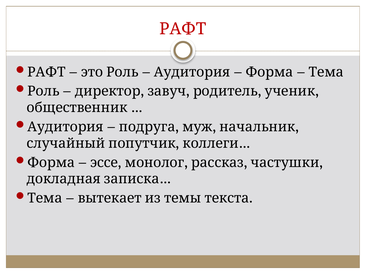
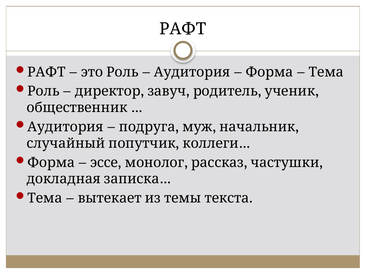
РАФТ colour: red -> black (183, 29)
